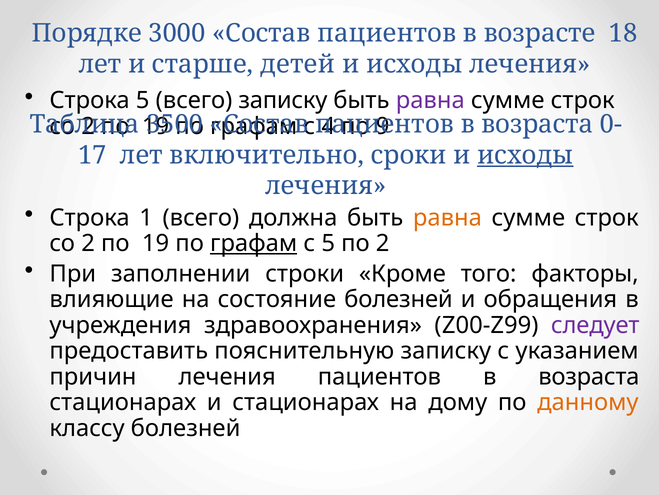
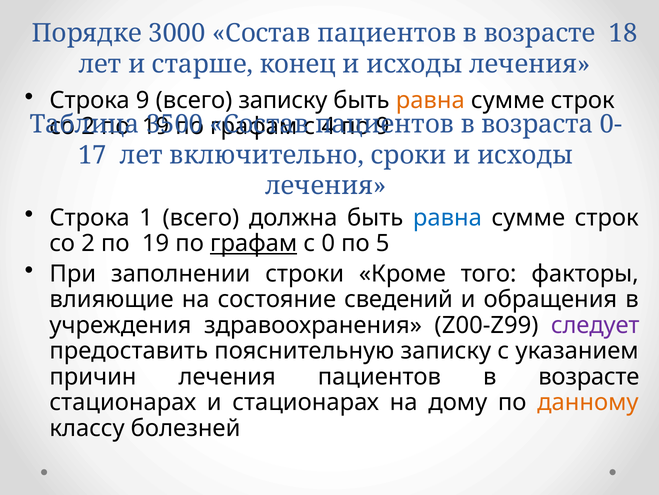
детей: детей -> конец (298, 64)
Строка 5: 5 -> 9 (143, 100)
равна colour: purple -> orange (430, 100)
исходы underline: present -> none (525, 155)
равна colour: orange -> blue (447, 218)
с 5: 5 -> 0 (328, 243)
по 2: 2 -> 5 (383, 243)
состояние болезней: болезней -> сведений (399, 299)
лечения пациентов в возраста: возраста -> возрасте (589, 376)
